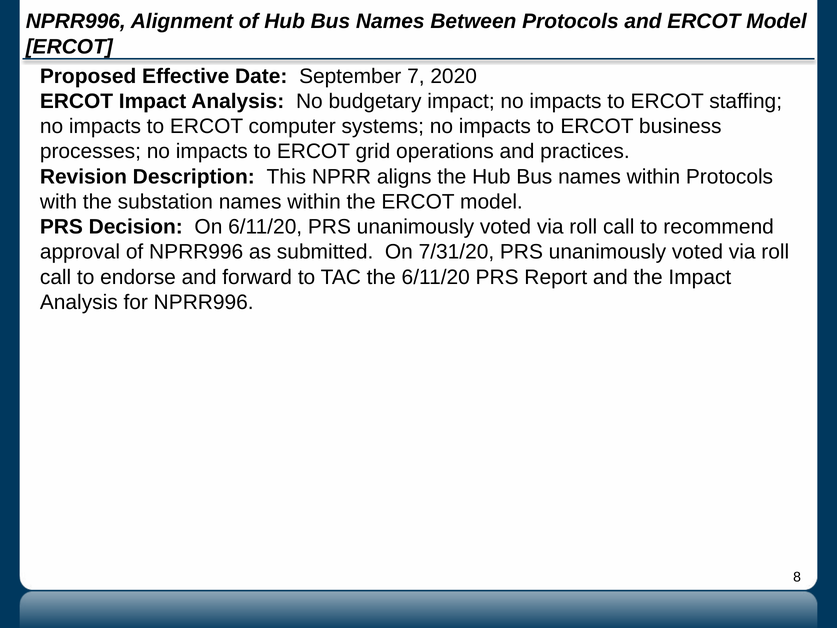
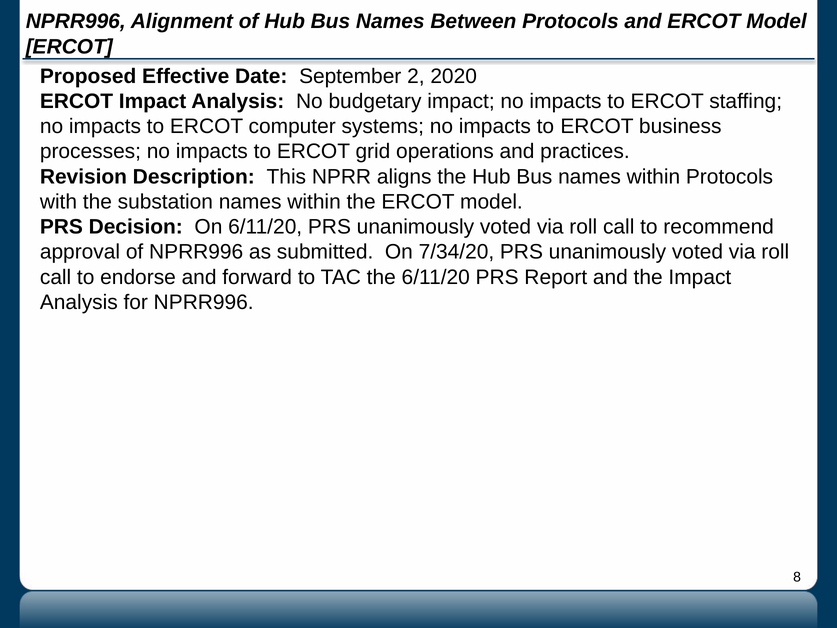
7: 7 -> 2 (416, 76)
7/31/20: 7/31/20 -> 7/34/20 (456, 252)
